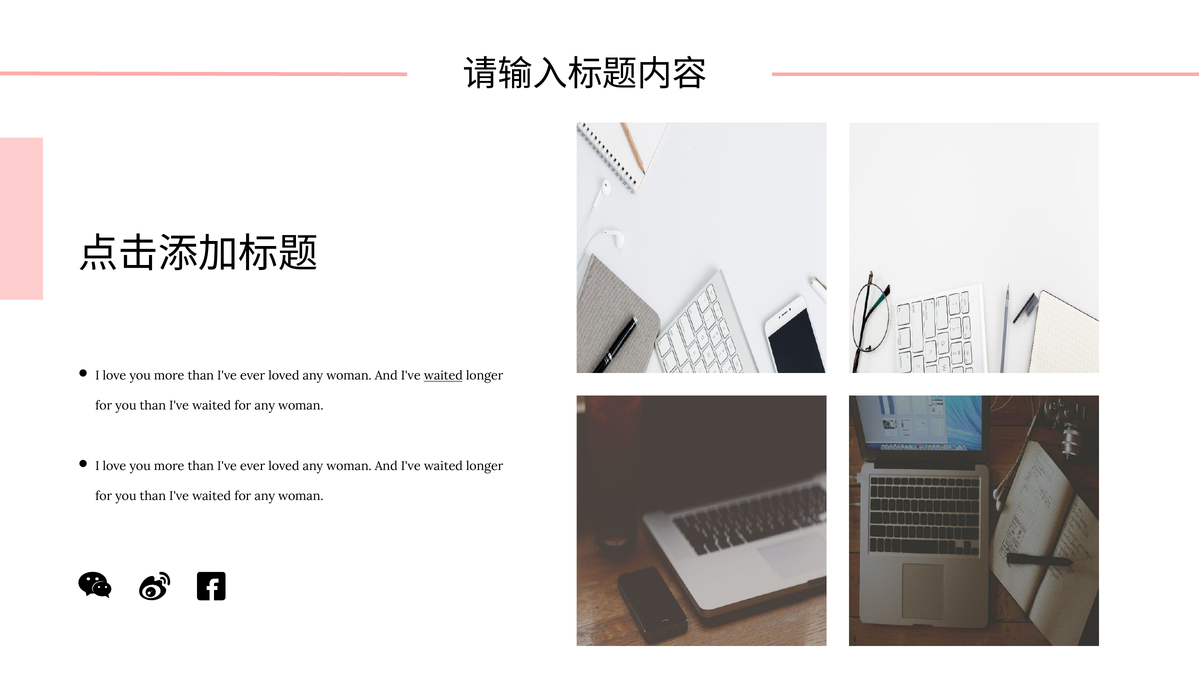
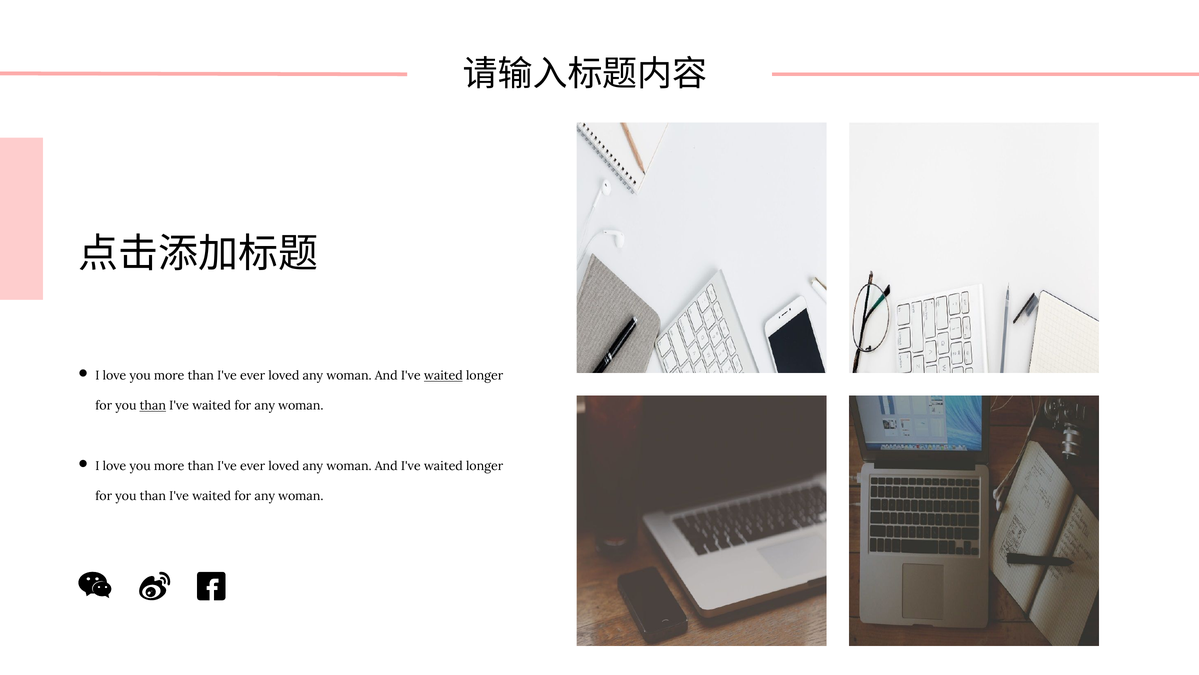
than underline: none -> present (153, 405)
